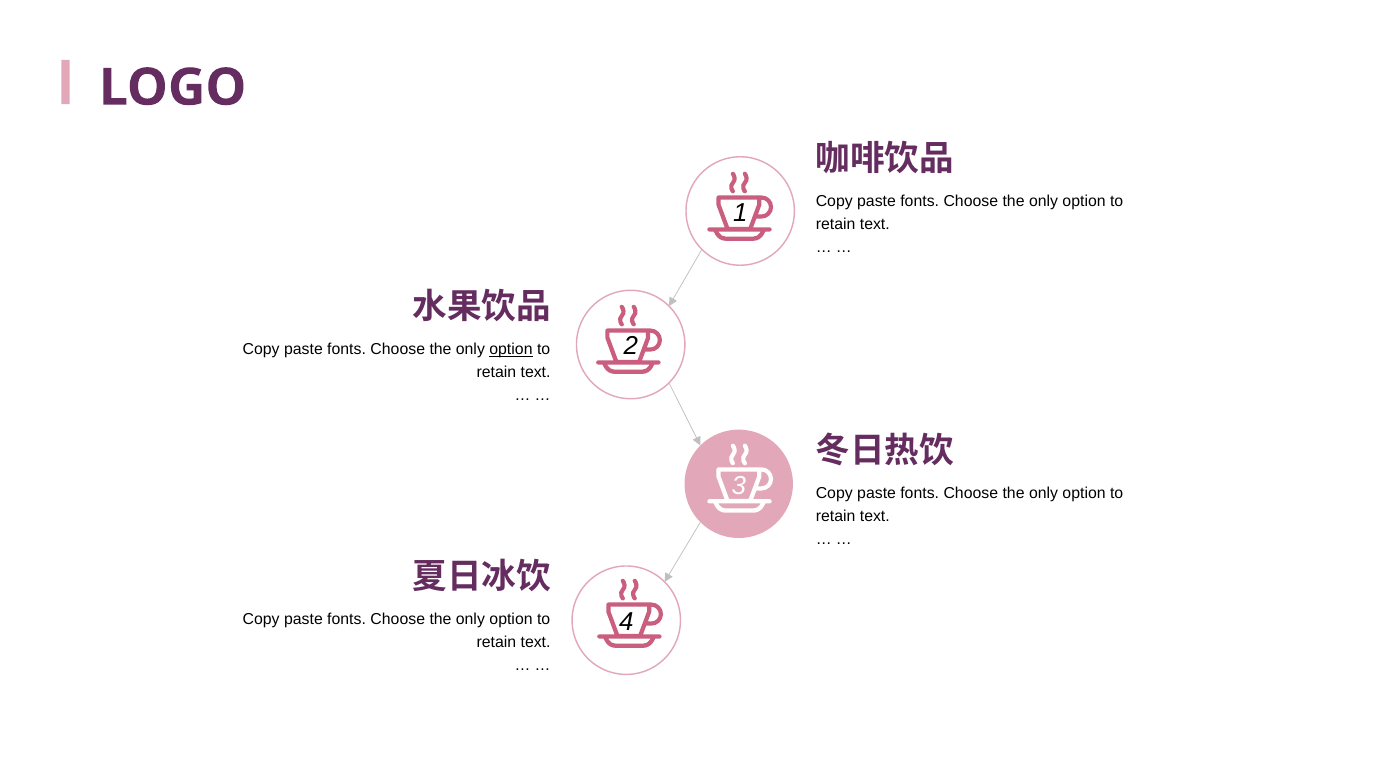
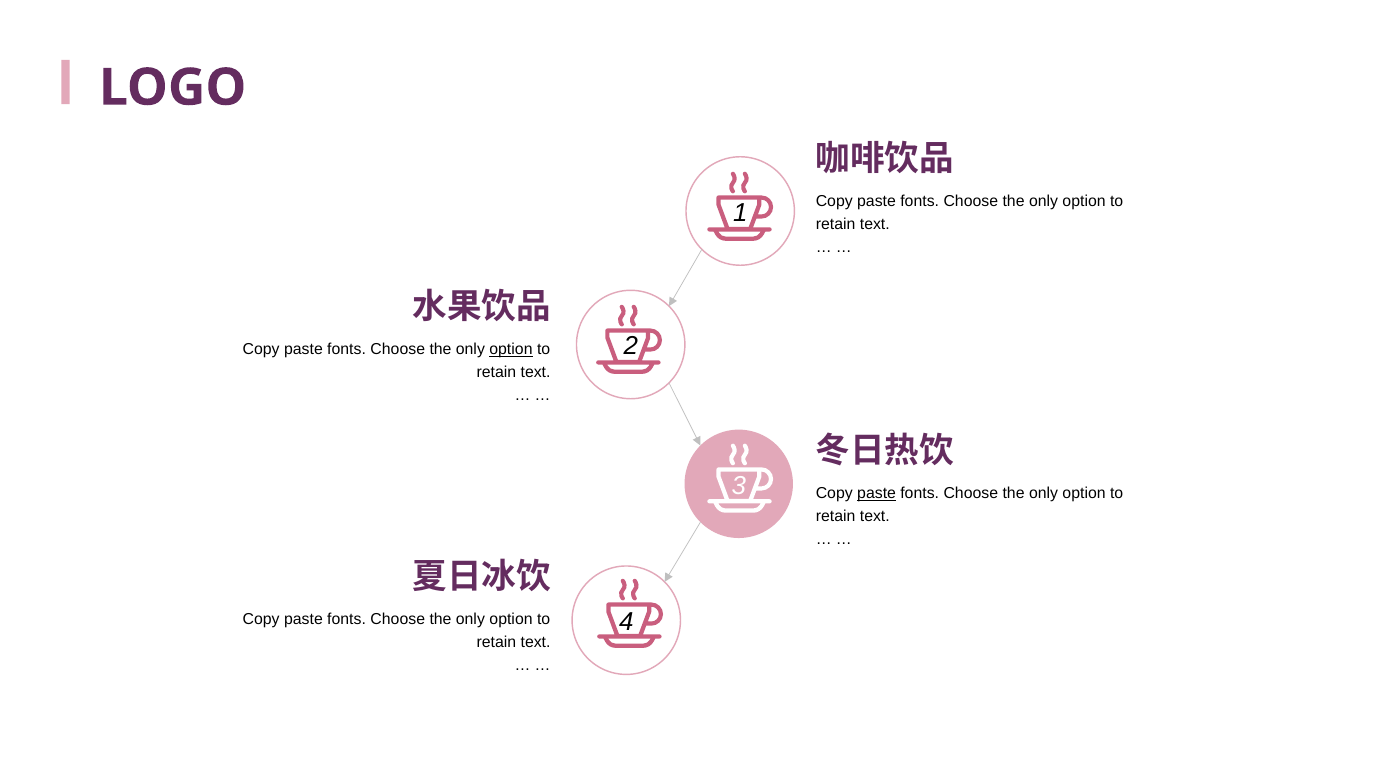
paste underline: none -> present (877, 493)
